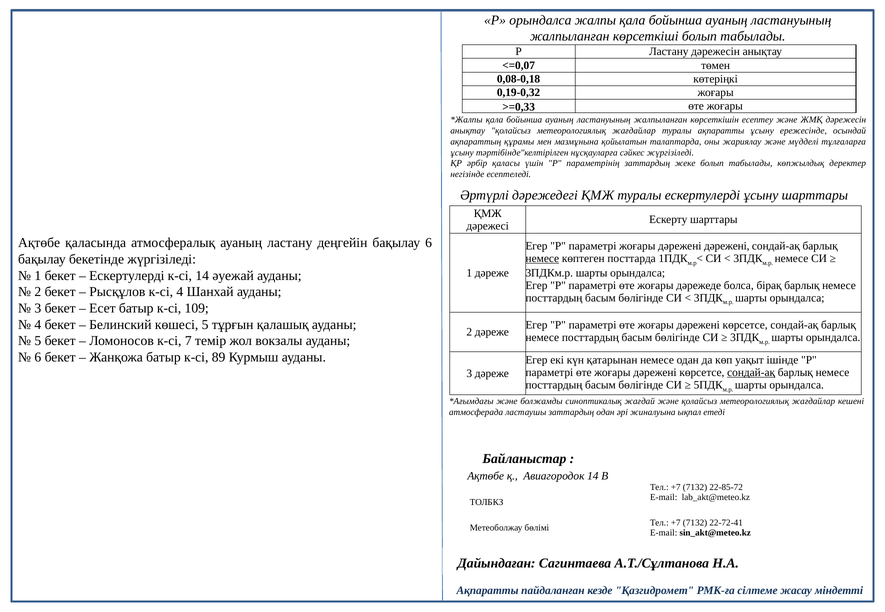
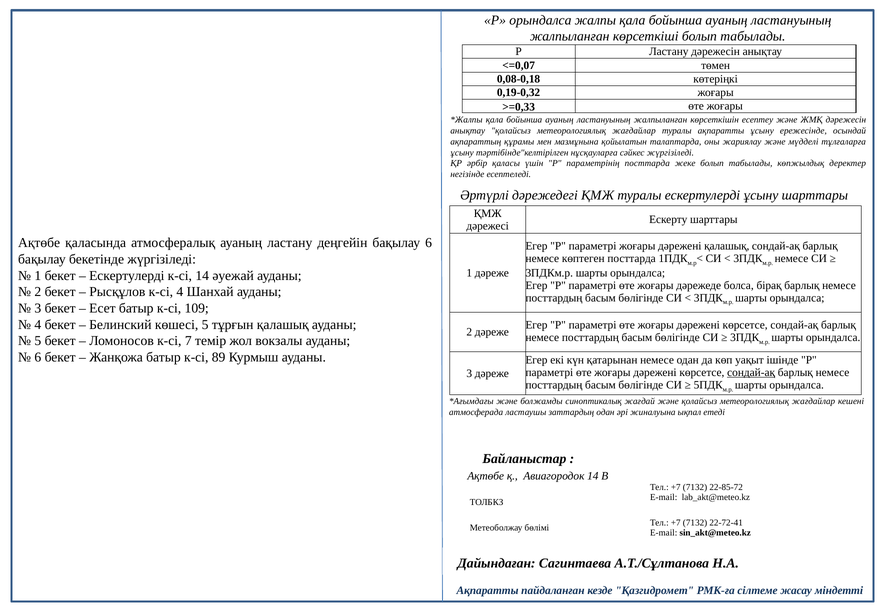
параметрінің заттардың: заттардың -> посттарда (647, 164)
дәрежені дәрежені: дәрежені -> қалашық (727, 246)
немесе underline: present -> none (542, 259)
